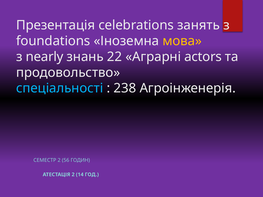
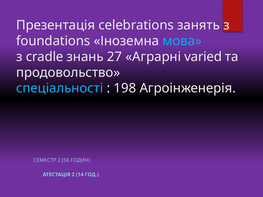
мова colour: yellow -> light blue (182, 41)
nearly: nearly -> cradle (45, 57)
22: 22 -> 27 (115, 57)
actors: actors -> varied (203, 57)
238: 238 -> 198 (125, 88)
